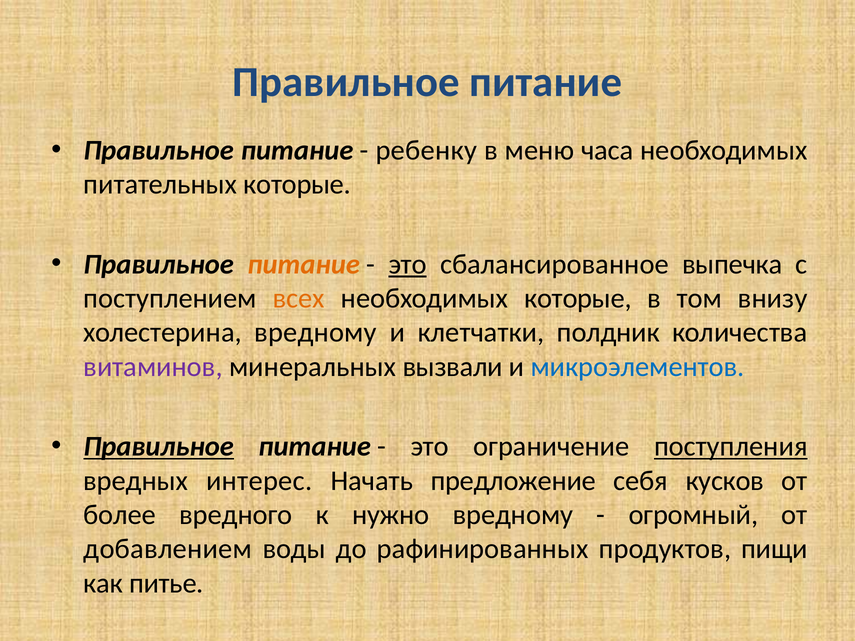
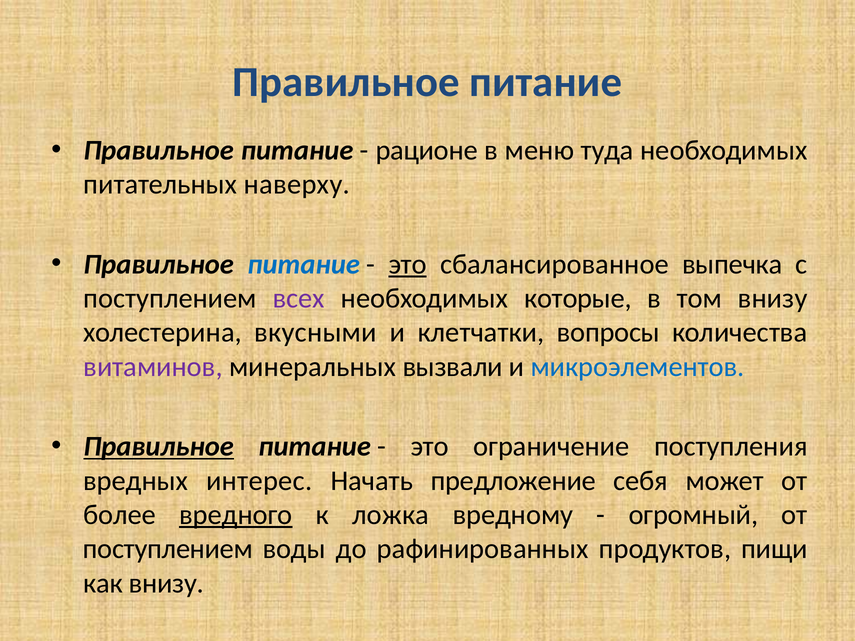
ребенку: ребенку -> рационе (427, 150)
часа: часа -> туда (607, 150)
питательных которые: которые -> наверху (297, 184)
питание colour: orange -> blue (304, 264)
всех colour: orange -> purple (299, 298)
холестерина вредному: вредному -> вкусными (316, 333)
полдник: полдник -> вопросы (608, 333)
поступления underline: present -> none (731, 447)
кусков: кусков -> может (725, 481)
вредного underline: none -> present (236, 515)
нужно: нужно -> ложка (391, 515)
добавлением: добавлением -> поступлением (168, 549)
как питье: питье -> внизу (166, 583)
